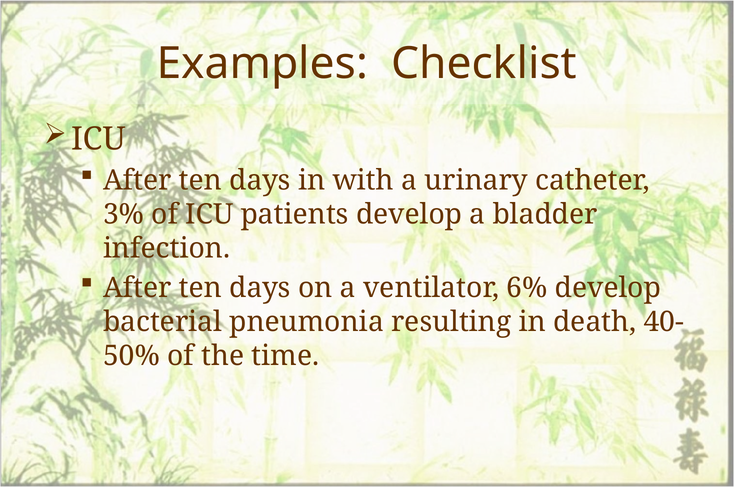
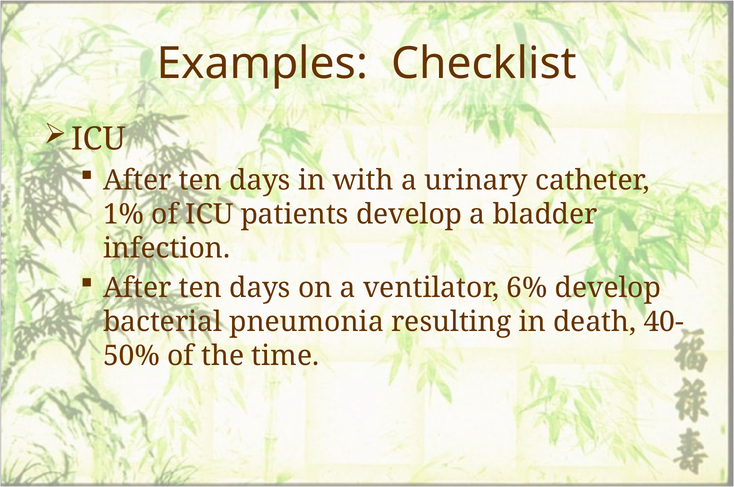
3%: 3% -> 1% (124, 214)
